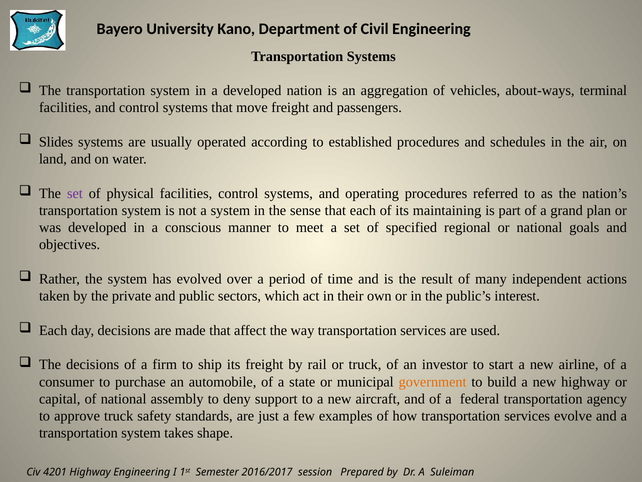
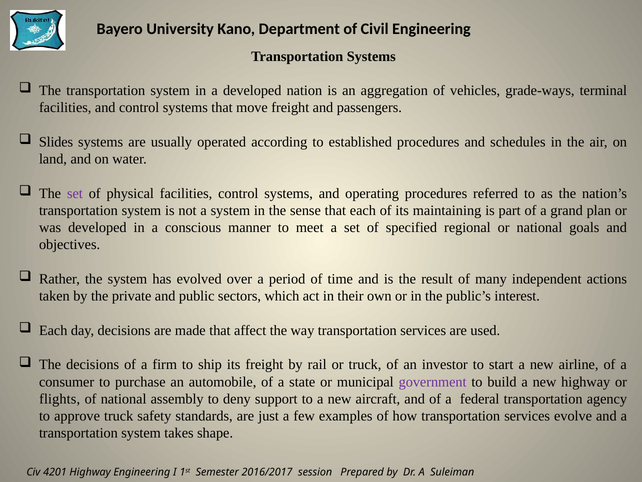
about-ways: about-ways -> grade-ways (540, 91)
government colour: orange -> purple (433, 381)
capital: capital -> flights (60, 399)
